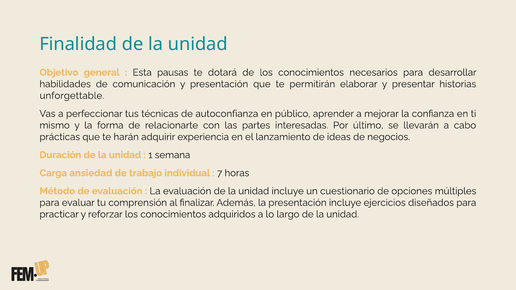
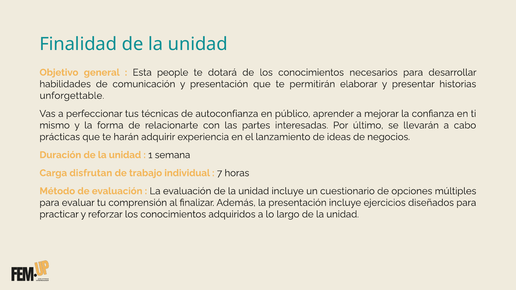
pausas: pausas -> people (173, 72)
ansiedad: ansiedad -> disfrutan (91, 173)
